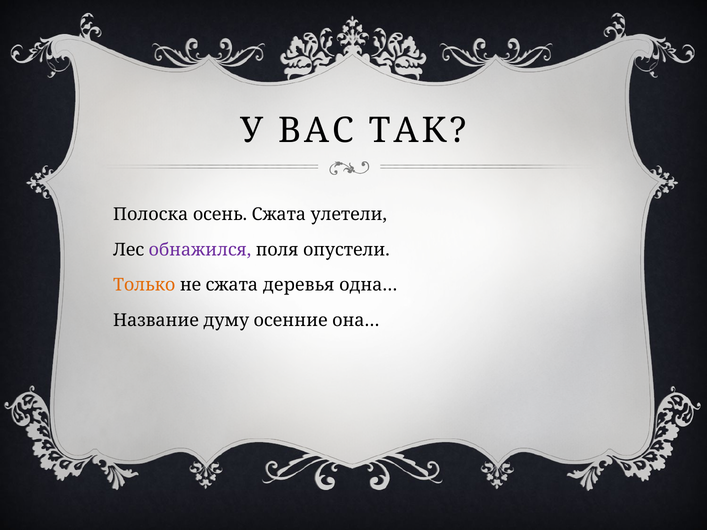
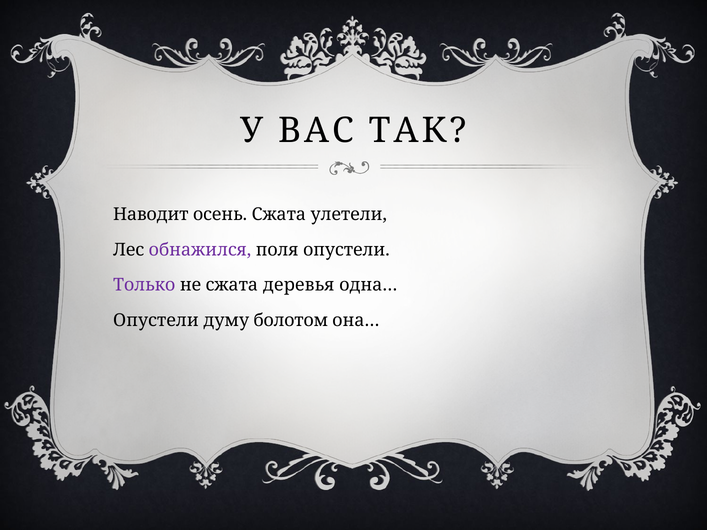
Полоска: Полоска -> Наводит (151, 215)
Только colour: orange -> purple (144, 285)
Название: Название -> Опустели (156, 321)
осенние: осенние -> болотом (291, 321)
